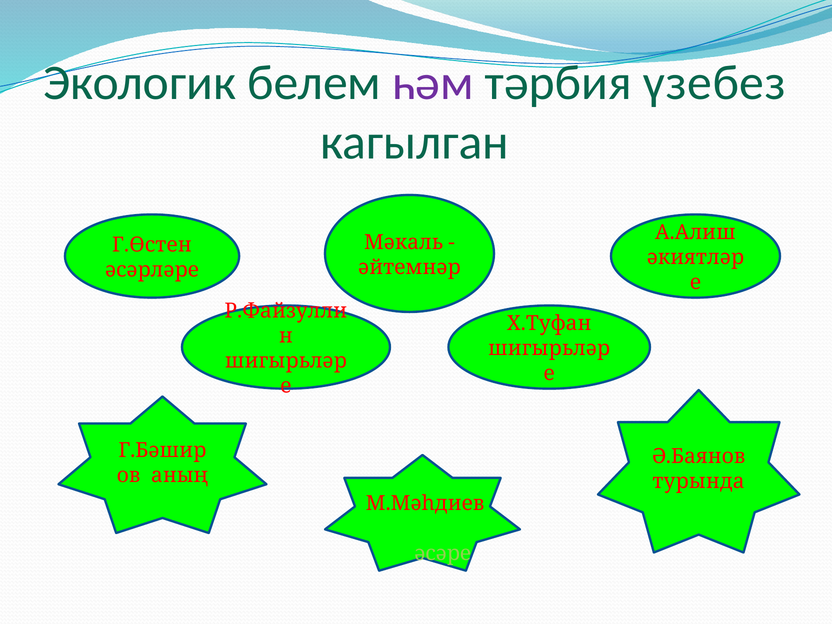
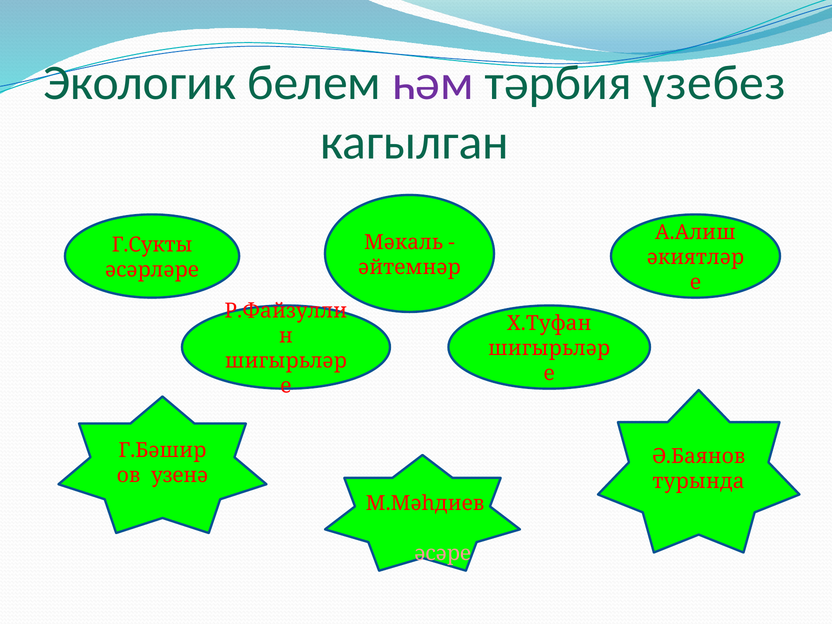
Г.Өстен: Г.Өстен -> Г.Сукты (152, 245)
аның: аның -> узенә (180, 475)
әсәре colour: light green -> pink (443, 553)
